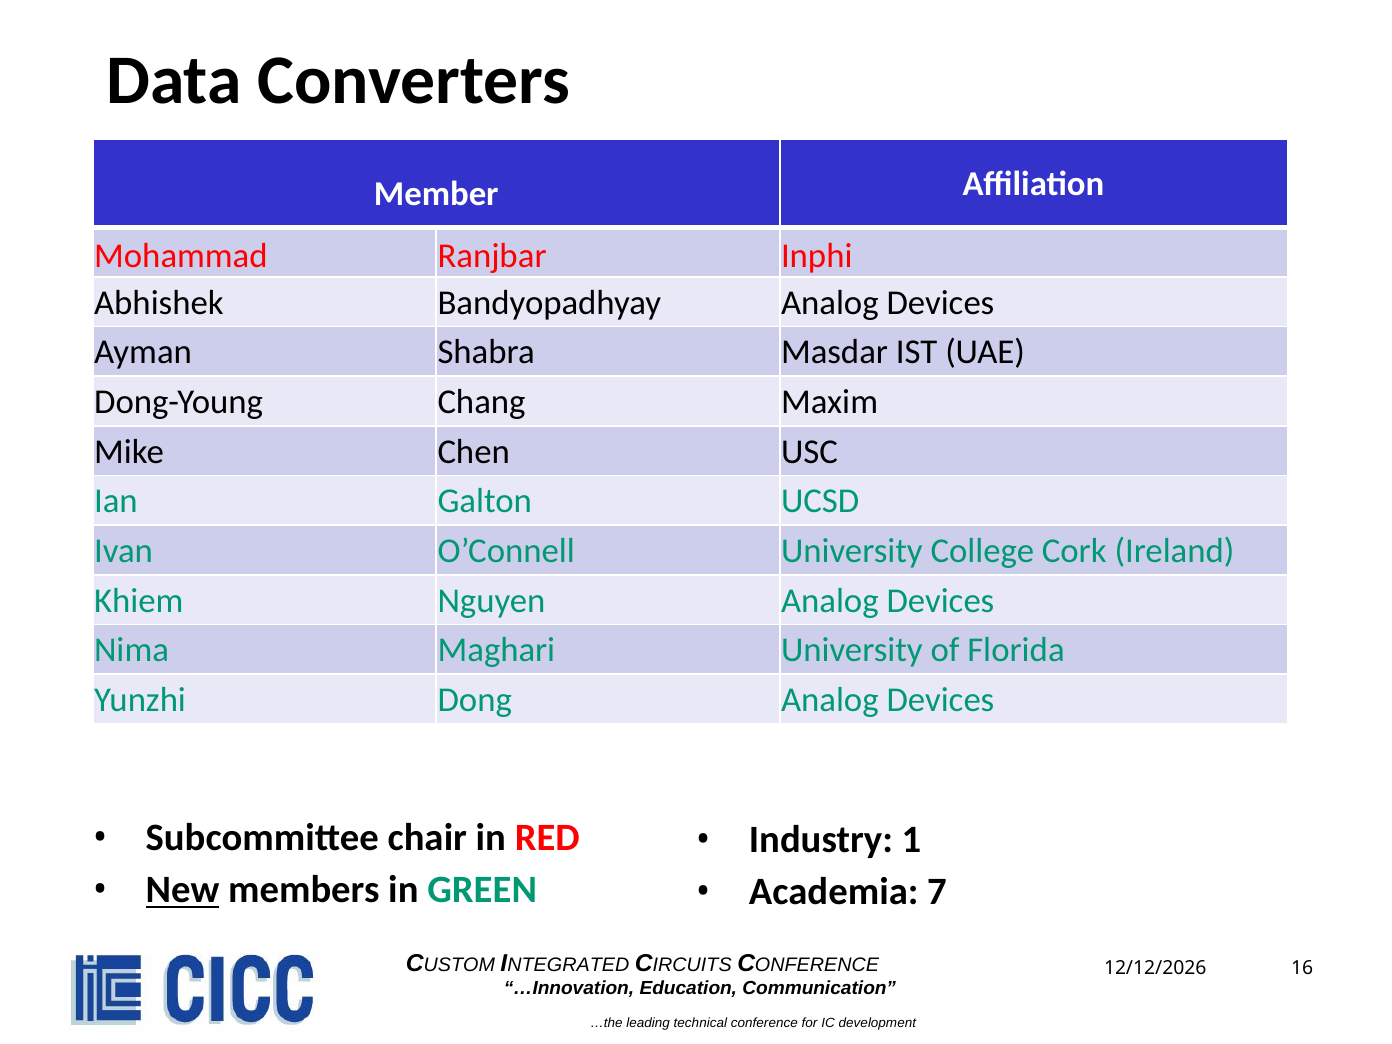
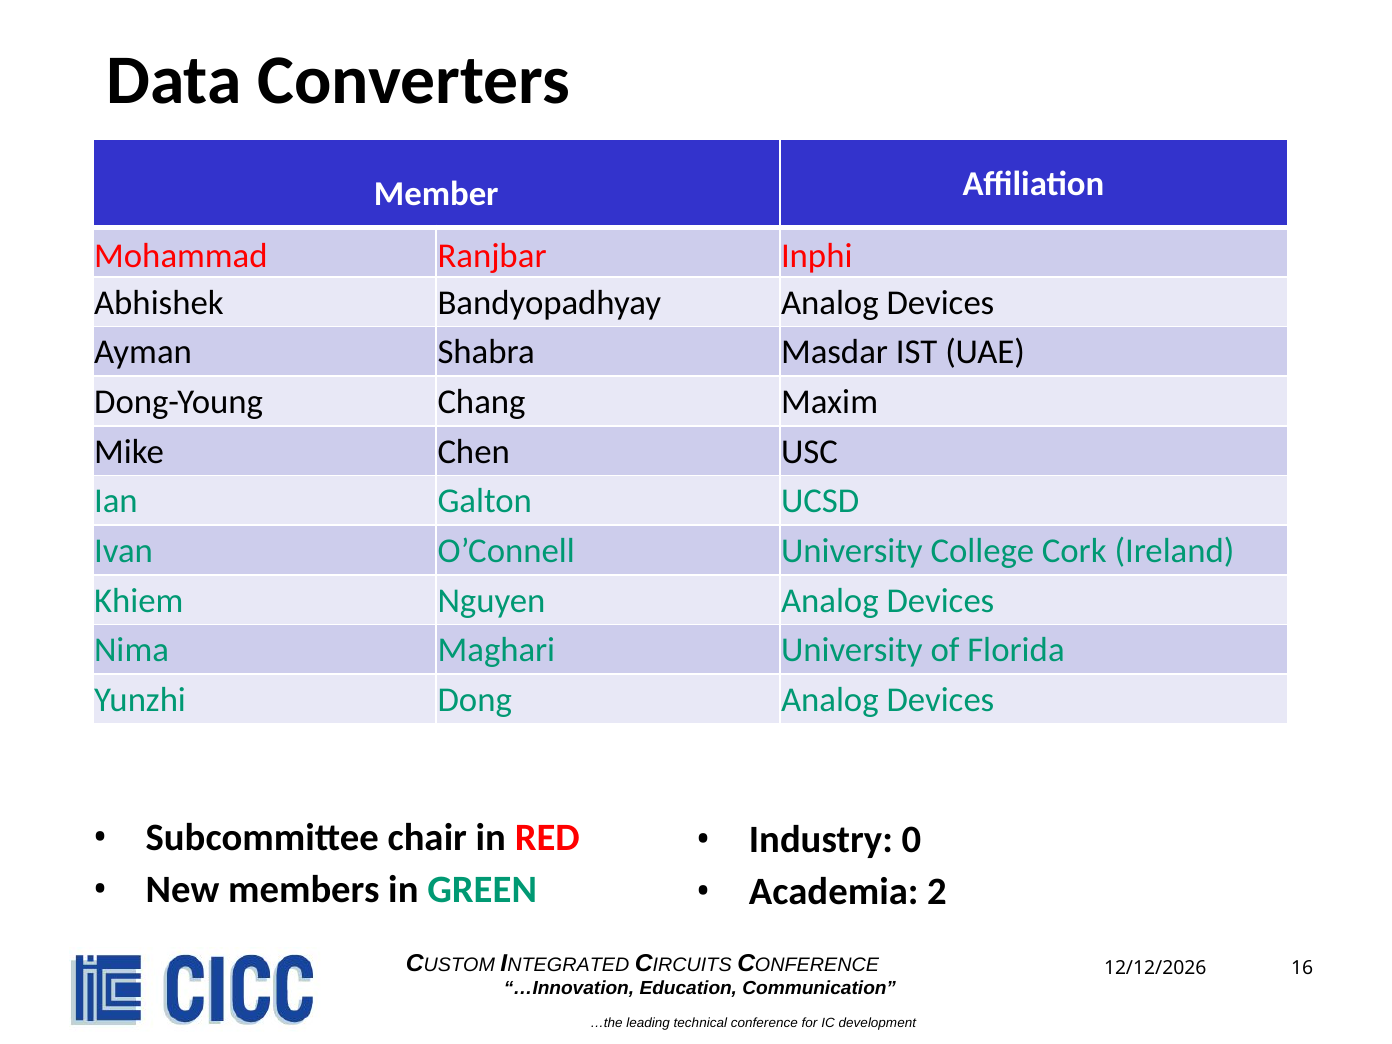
1: 1 -> 0 (911, 840)
New underline: present -> none (183, 890)
7: 7 -> 2 (937, 892)
